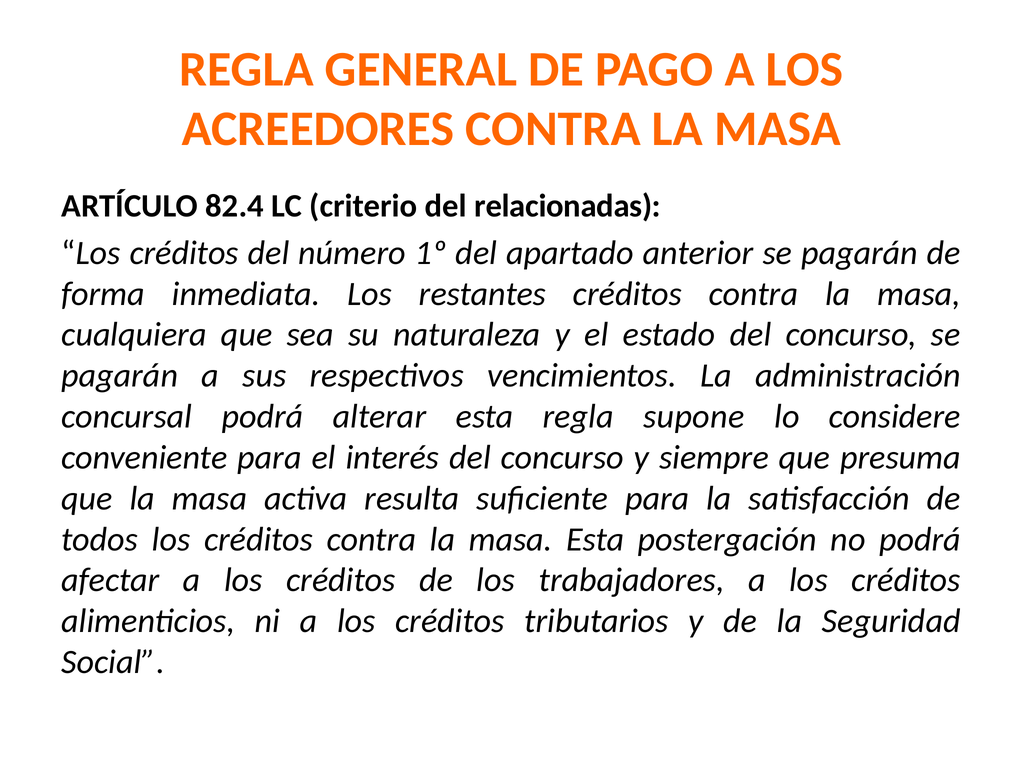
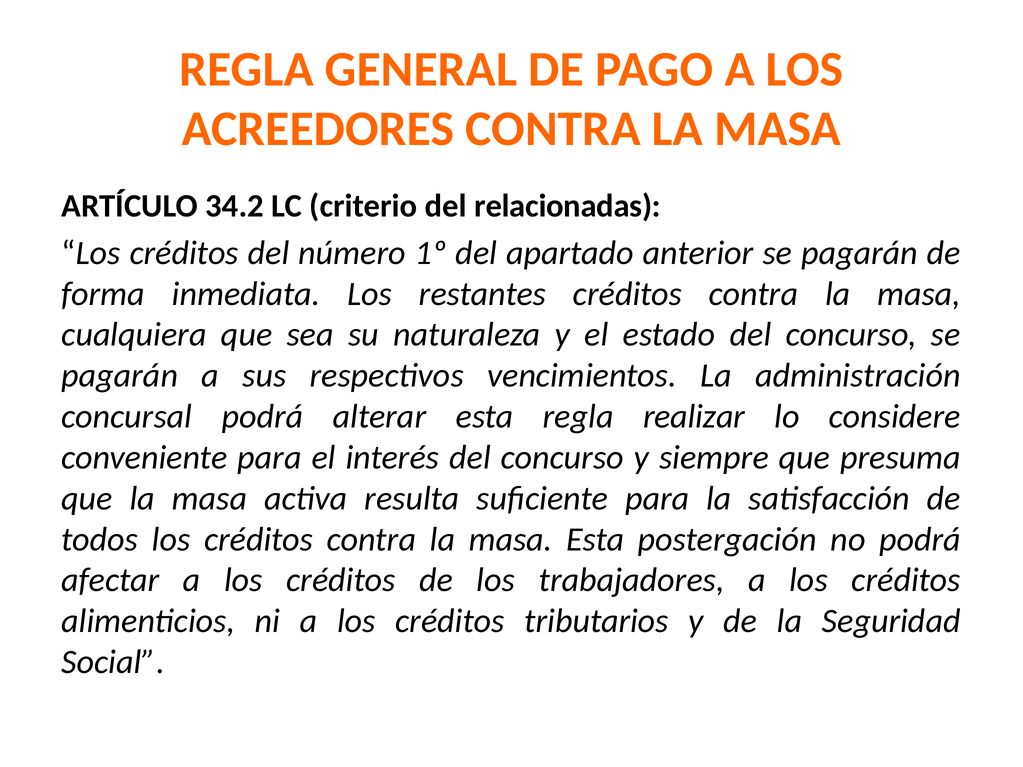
82.4: 82.4 -> 34.2 (235, 206)
supone: supone -> realizar (694, 417)
